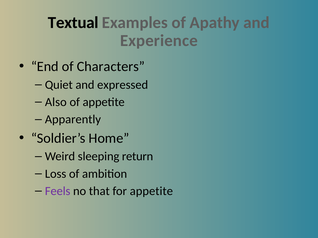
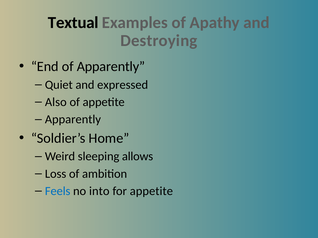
Experience: Experience -> Destroying (159, 41)
of Characters: Characters -> Apparently (111, 67)
return: return -> allows (138, 157)
Feels colour: purple -> blue (58, 191)
that: that -> into (99, 191)
